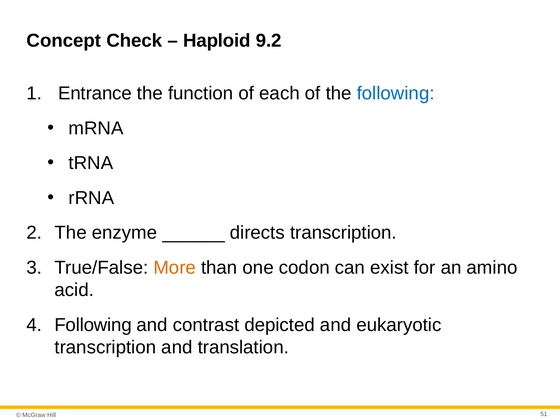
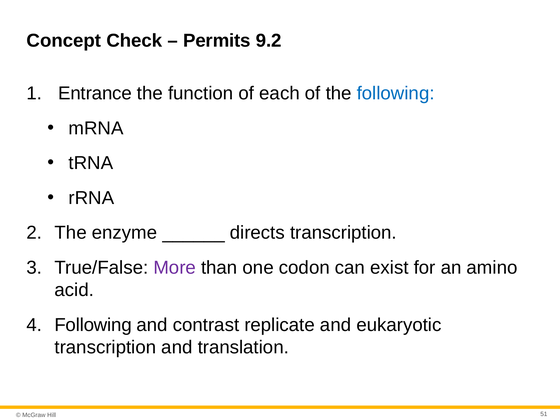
Haploid: Haploid -> Permits (217, 41)
More colour: orange -> purple (175, 268)
depicted: depicted -> replicate (280, 325)
